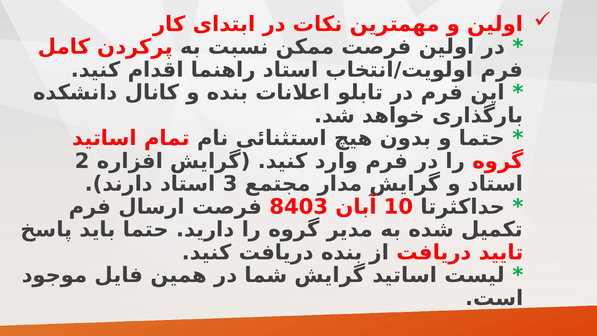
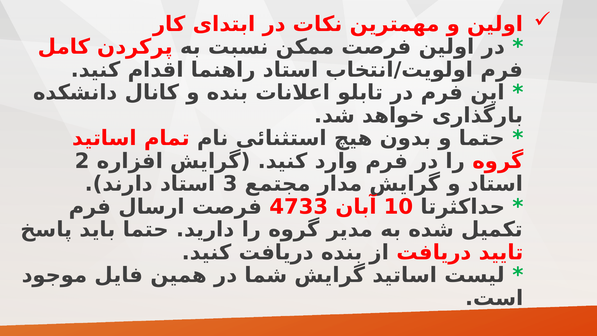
8403: 8403 -> 4733 (299, 207)
